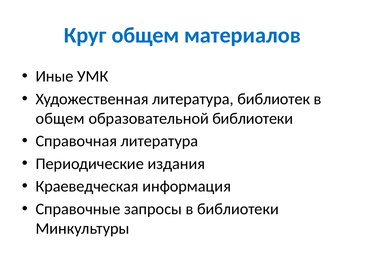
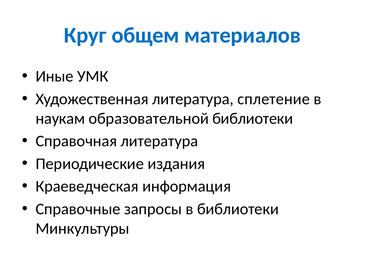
библиотек: библиотек -> сплетение (274, 99)
общем: общем -> наукам (60, 119)
